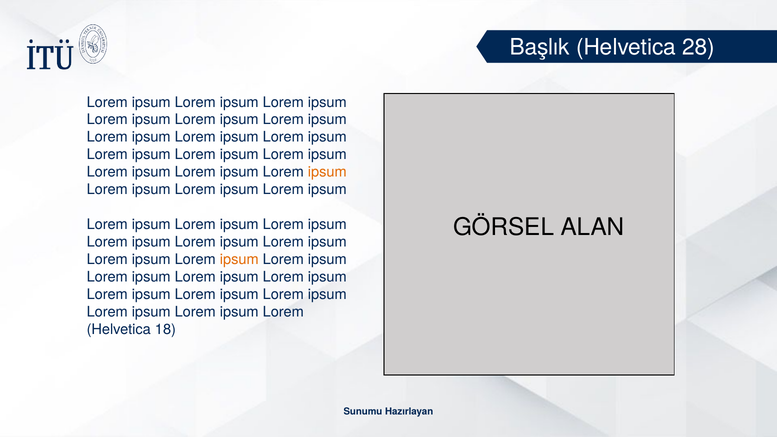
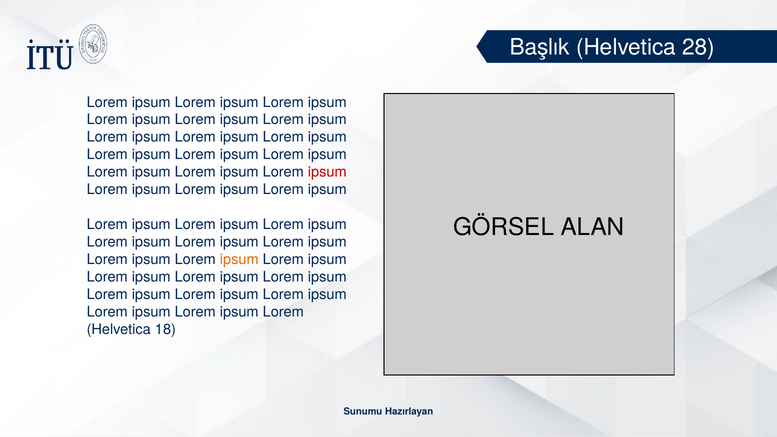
ipsum colour: orange -> red (327, 172)
